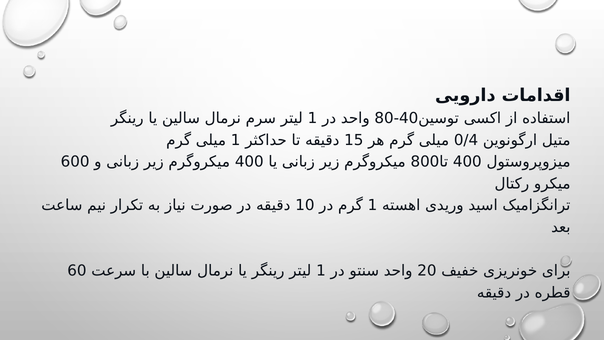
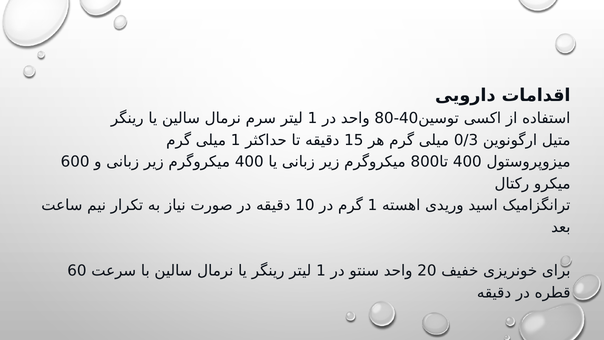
0/4: 0/4 -> 0/3 (466, 140)
